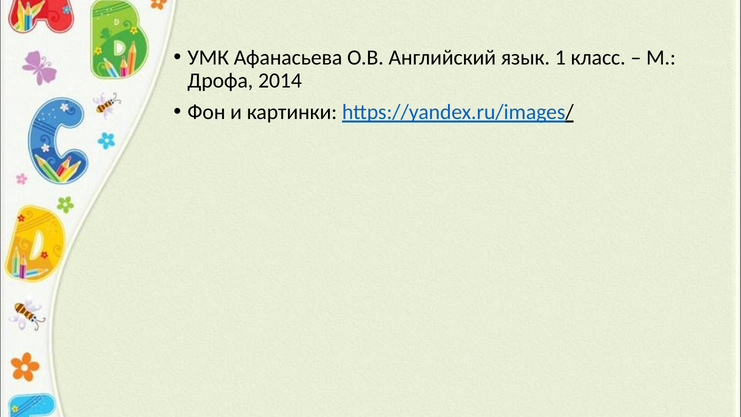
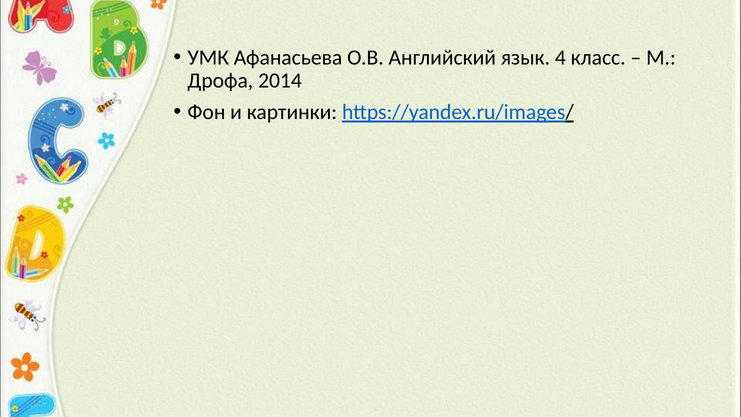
1: 1 -> 4 (560, 57)
